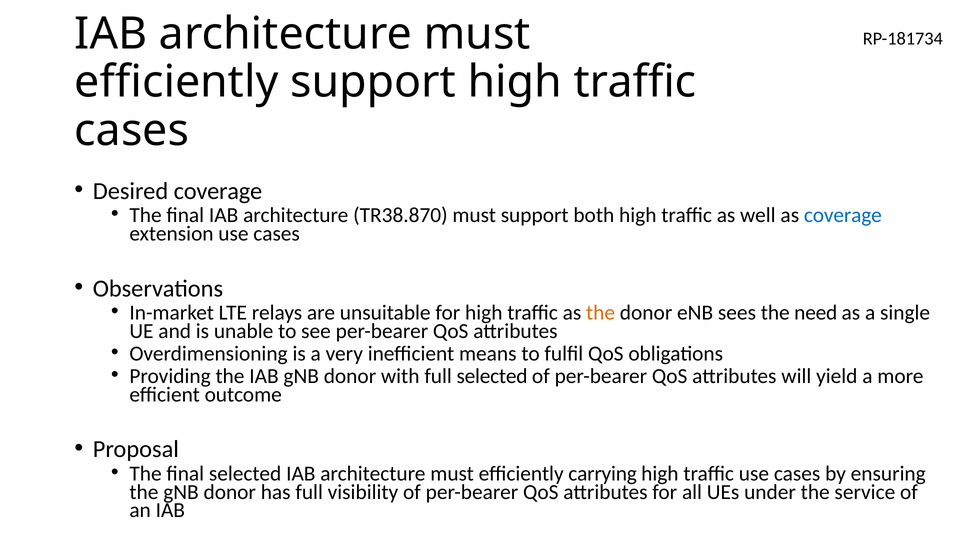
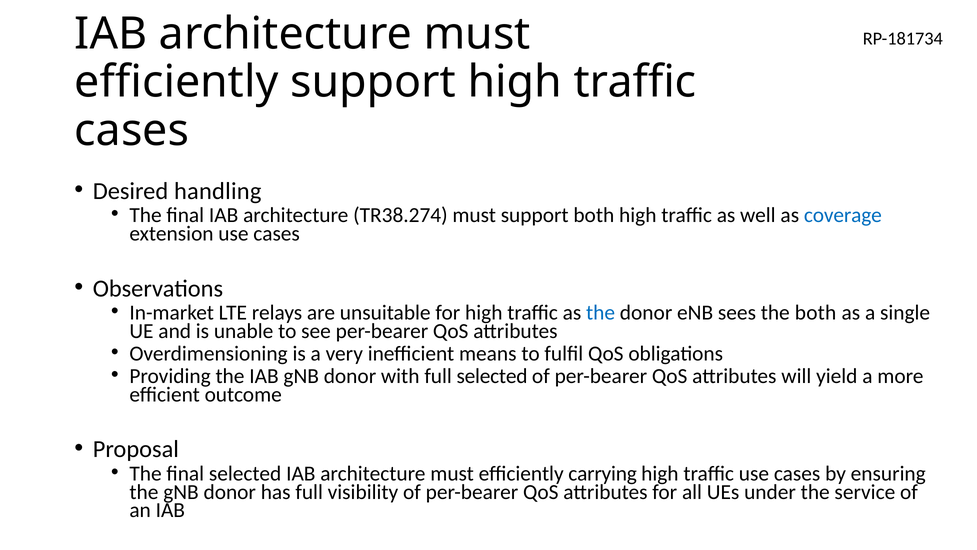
Desired coverage: coverage -> handling (218, 191)
TR38.870: TR38.870 -> TR38.274 (400, 215)
the colour: orange -> blue (601, 312)
the need: need -> both (816, 312)
